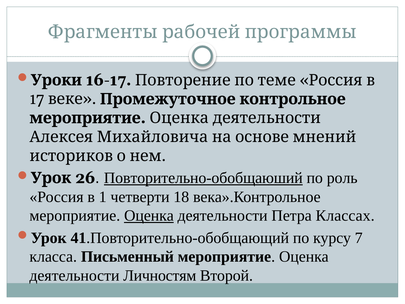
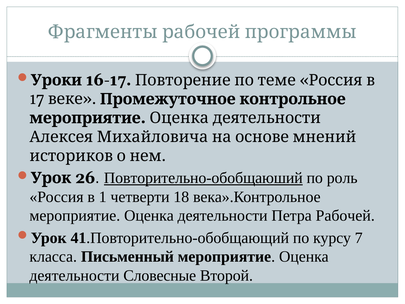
Оценка underline: present -> none (149, 216)
Классах: Классах -> Рабочей (345, 216)
Личностям: Личностям -> Словесные (160, 275)
